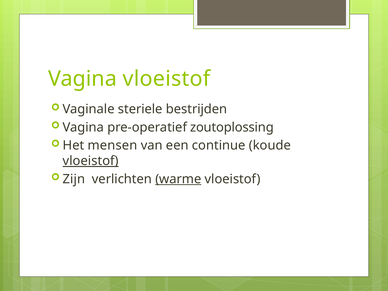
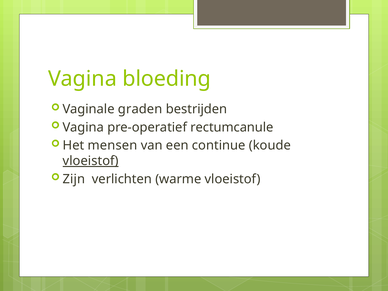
Vagina vloeistof: vloeistof -> bloeding (167, 79)
steriele: steriele -> graden (140, 109)
zoutoplossing: zoutoplossing -> rectumcanule (232, 127)
warme underline: present -> none (178, 179)
